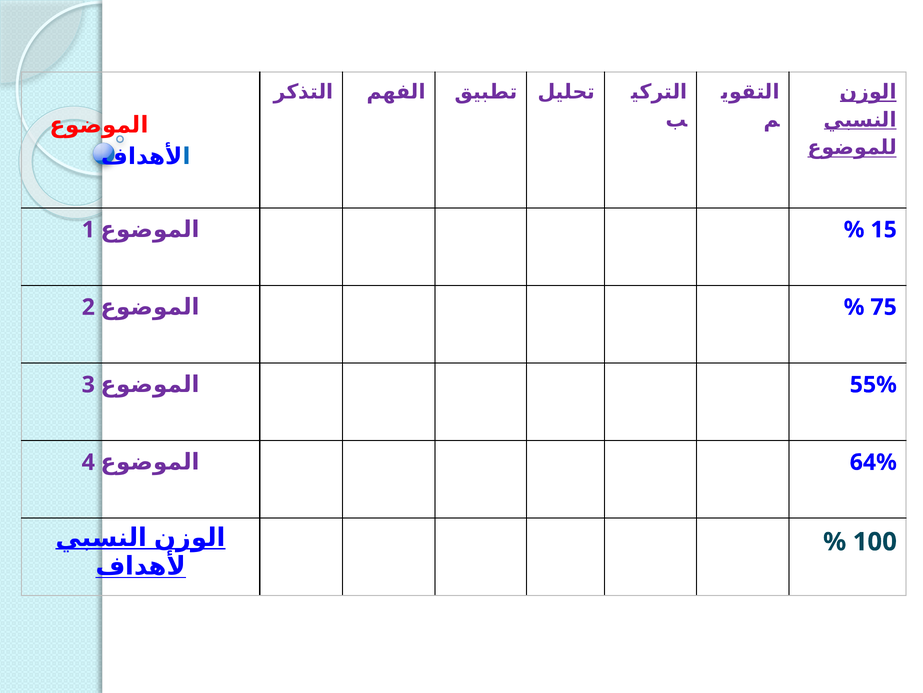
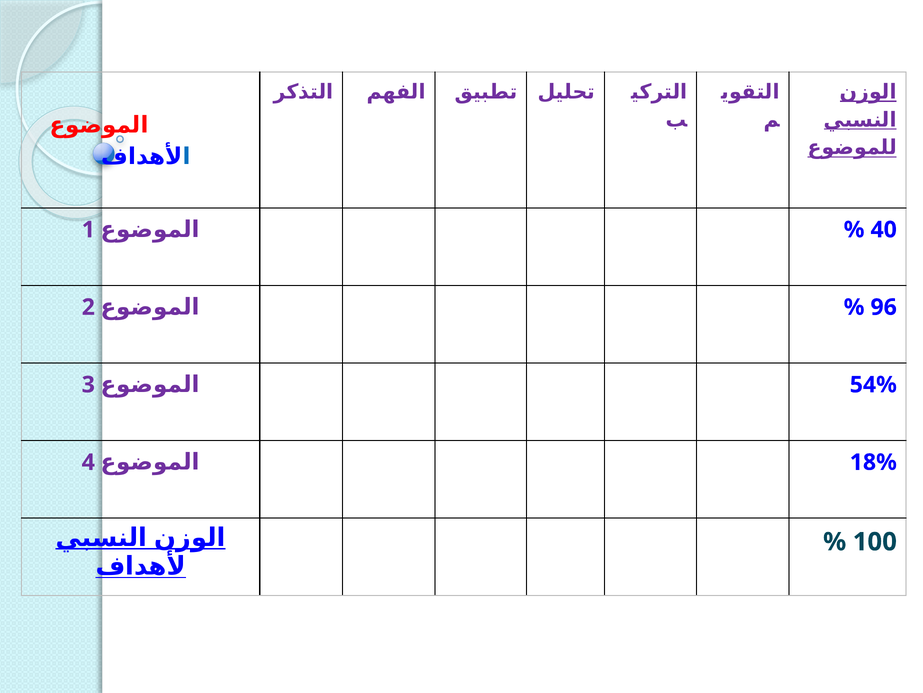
15: 15 -> 40 (884, 229)
75: 75 -> 96 (884, 307)
55%: 55% -> 54% (873, 384)
64%: 64% -> 18% (873, 462)
